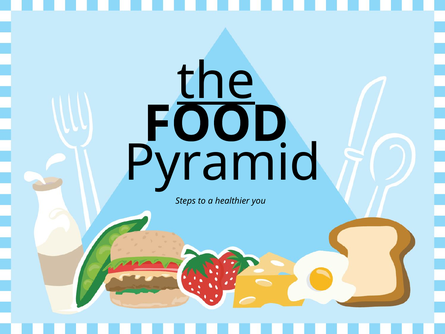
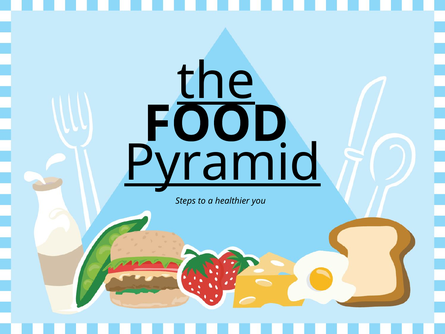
Pyramid underline: none -> present (223, 163)
